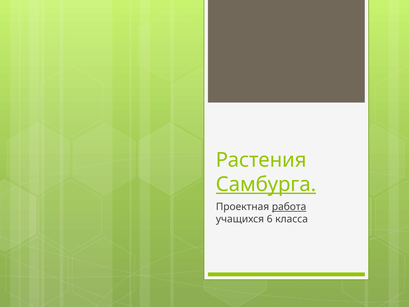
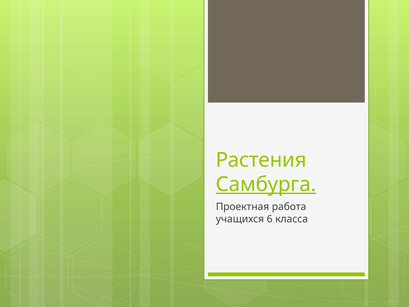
работа underline: present -> none (289, 207)
